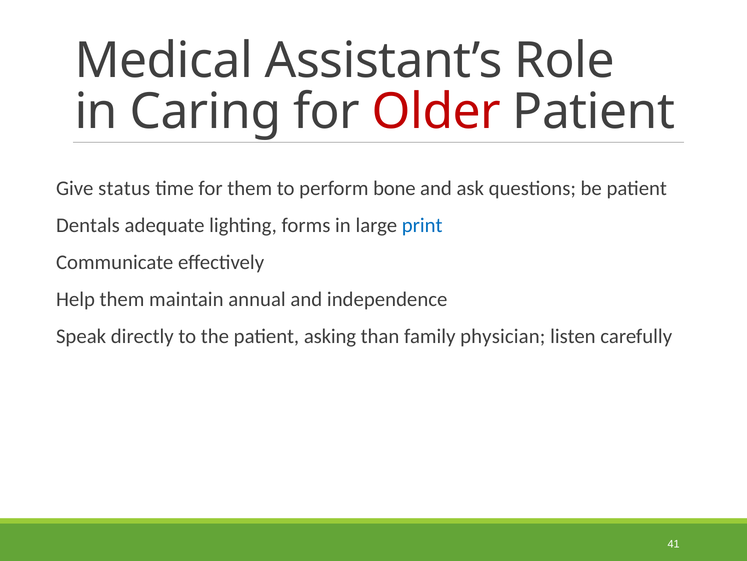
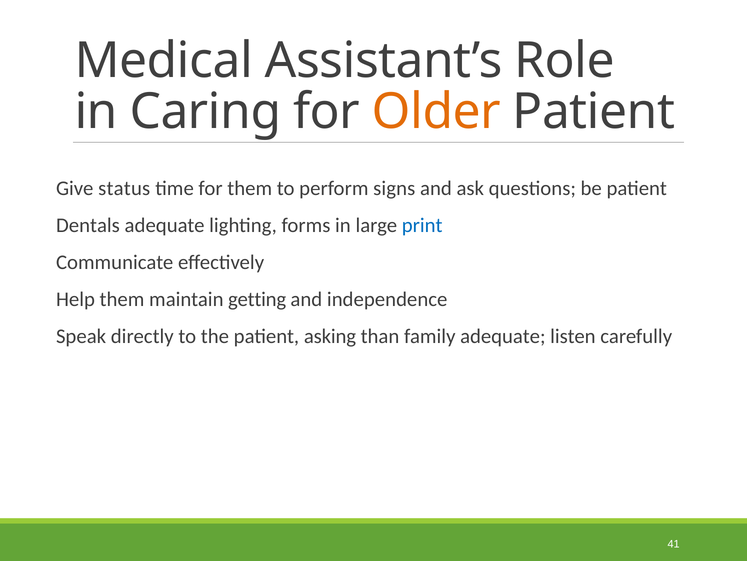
Older colour: red -> orange (436, 112)
bone: bone -> signs (394, 188)
annual: annual -> getting (257, 299)
family physician: physician -> adequate (503, 336)
